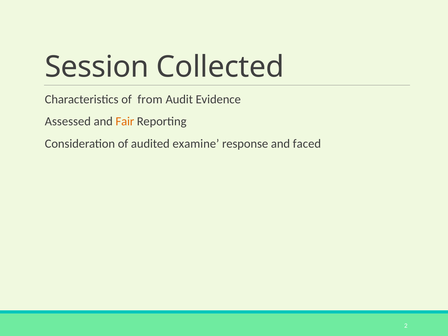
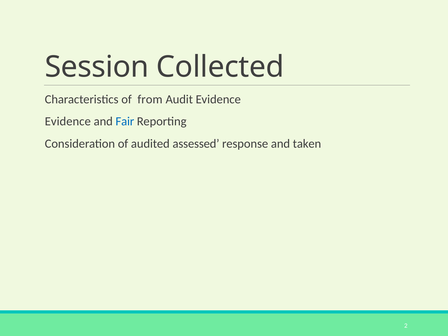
Assessed: Assessed -> Evidence (68, 121)
Fair colour: orange -> blue (125, 121)
examine: examine -> assessed (196, 144)
faced: faced -> taken (307, 144)
